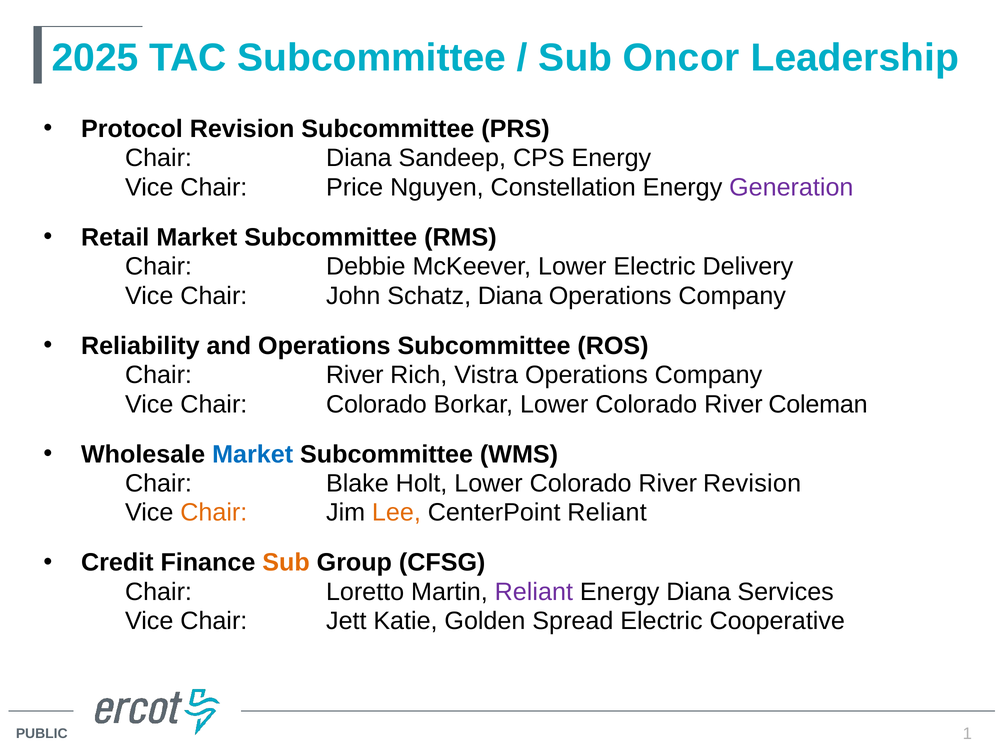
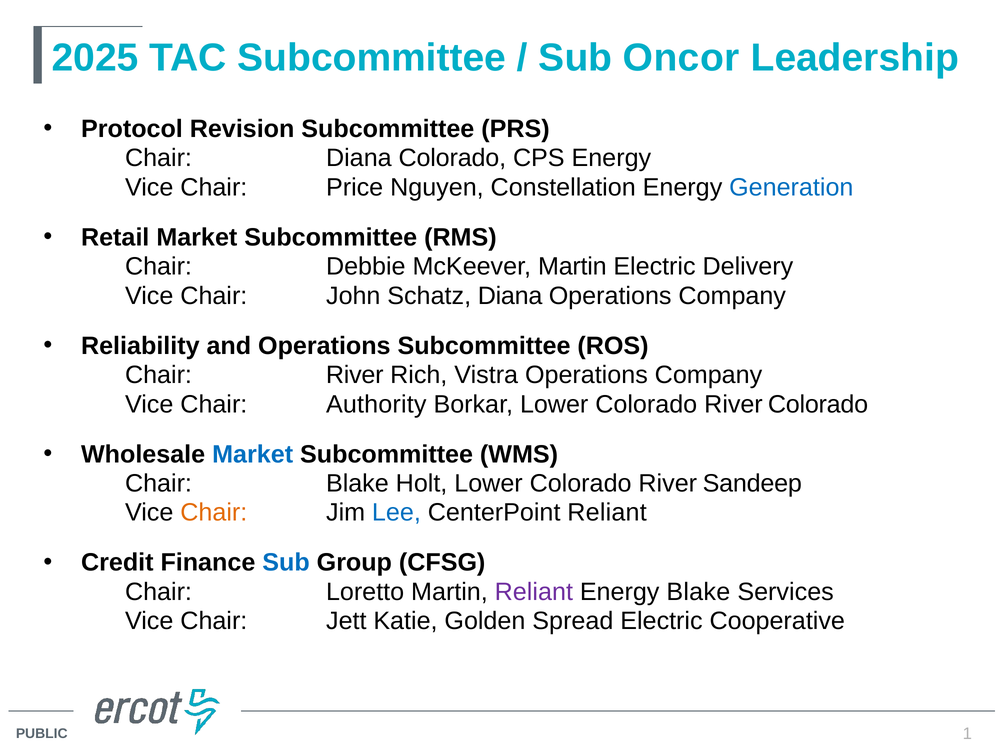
Diana Sandeep: Sandeep -> Colorado (452, 158)
Generation colour: purple -> blue (791, 187)
McKeever Lower: Lower -> Martin (572, 267)
Chair Colorado: Colorado -> Authority (376, 405)
River Coleman: Coleman -> Colorado (818, 405)
River Revision: Revision -> Sandeep (752, 484)
Lee colour: orange -> blue (396, 513)
Sub colour: orange -> blue (286, 563)
Energy Diana: Diana -> Blake (698, 593)
